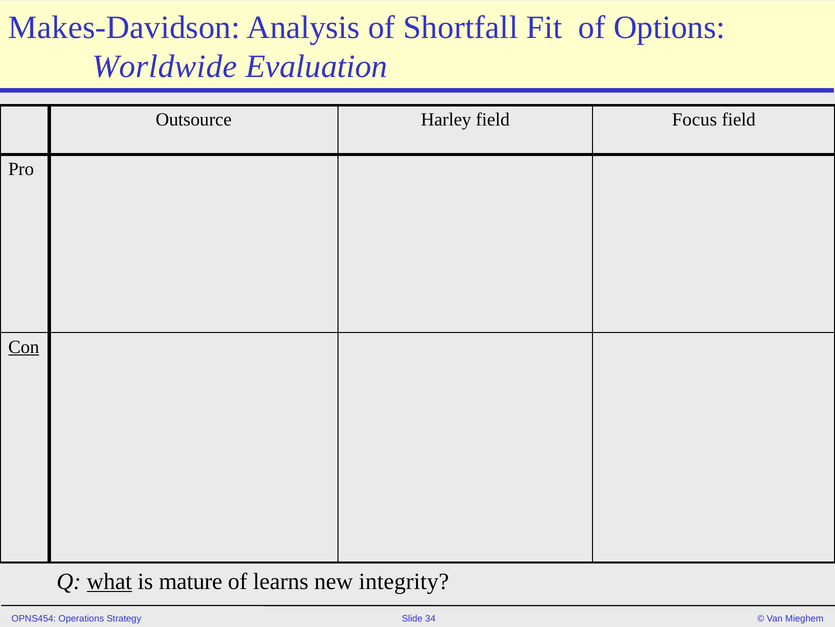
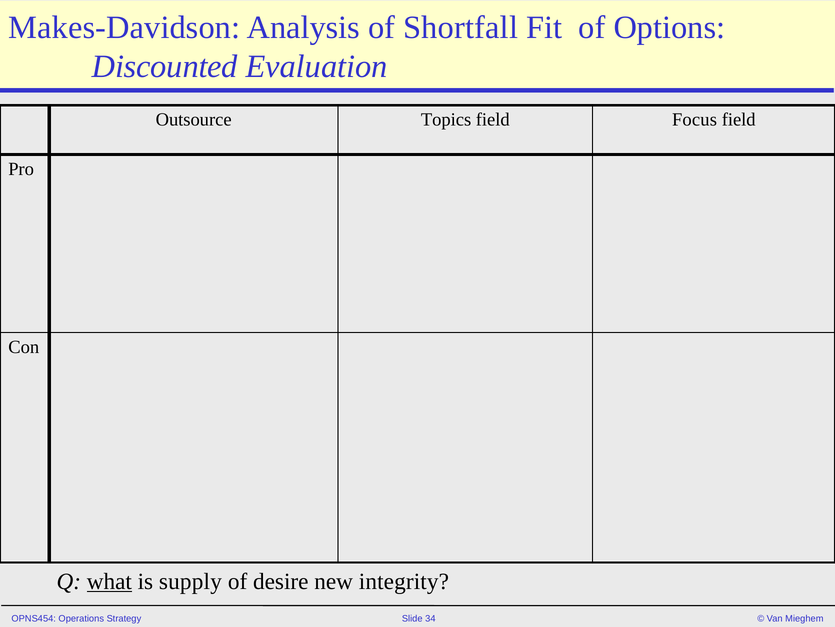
Worldwide: Worldwide -> Discounted (165, 67)
Harley: Harley -> Topics (446, 120)
Con underline: present -> none (24, 347)
mature: mature -> supply (190, 581)
learns: learns -> desire (281, 581)
